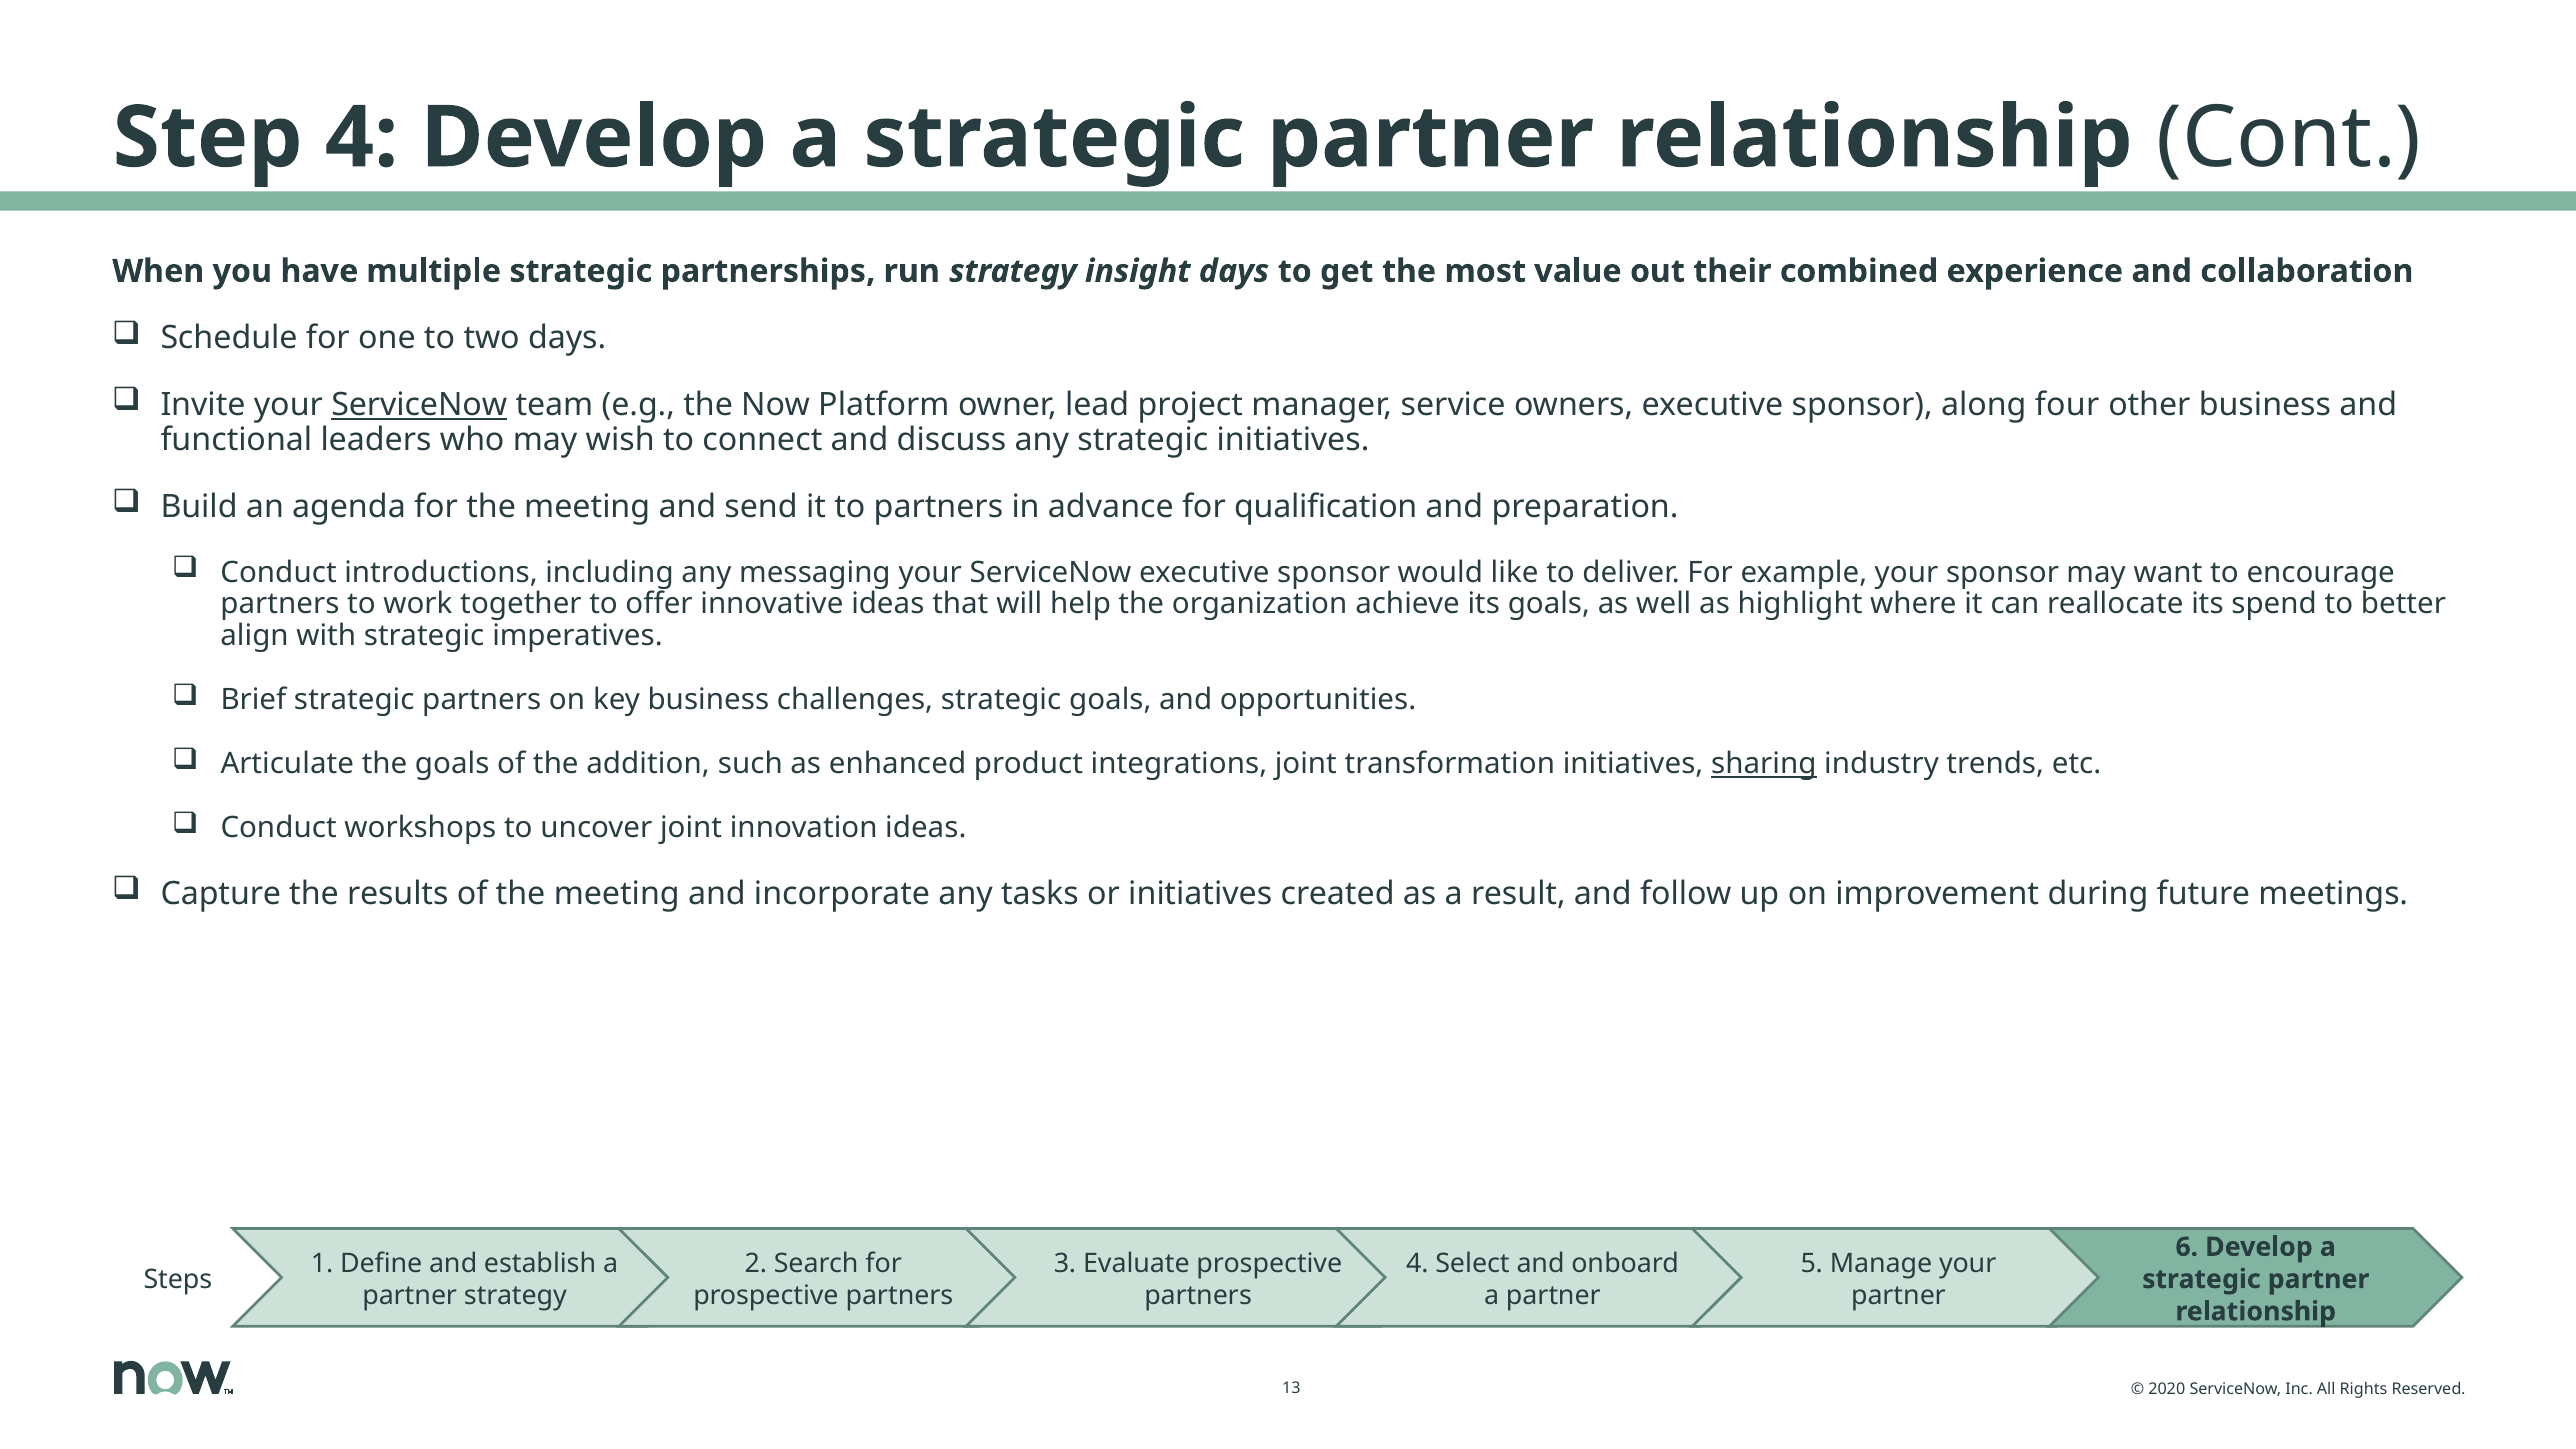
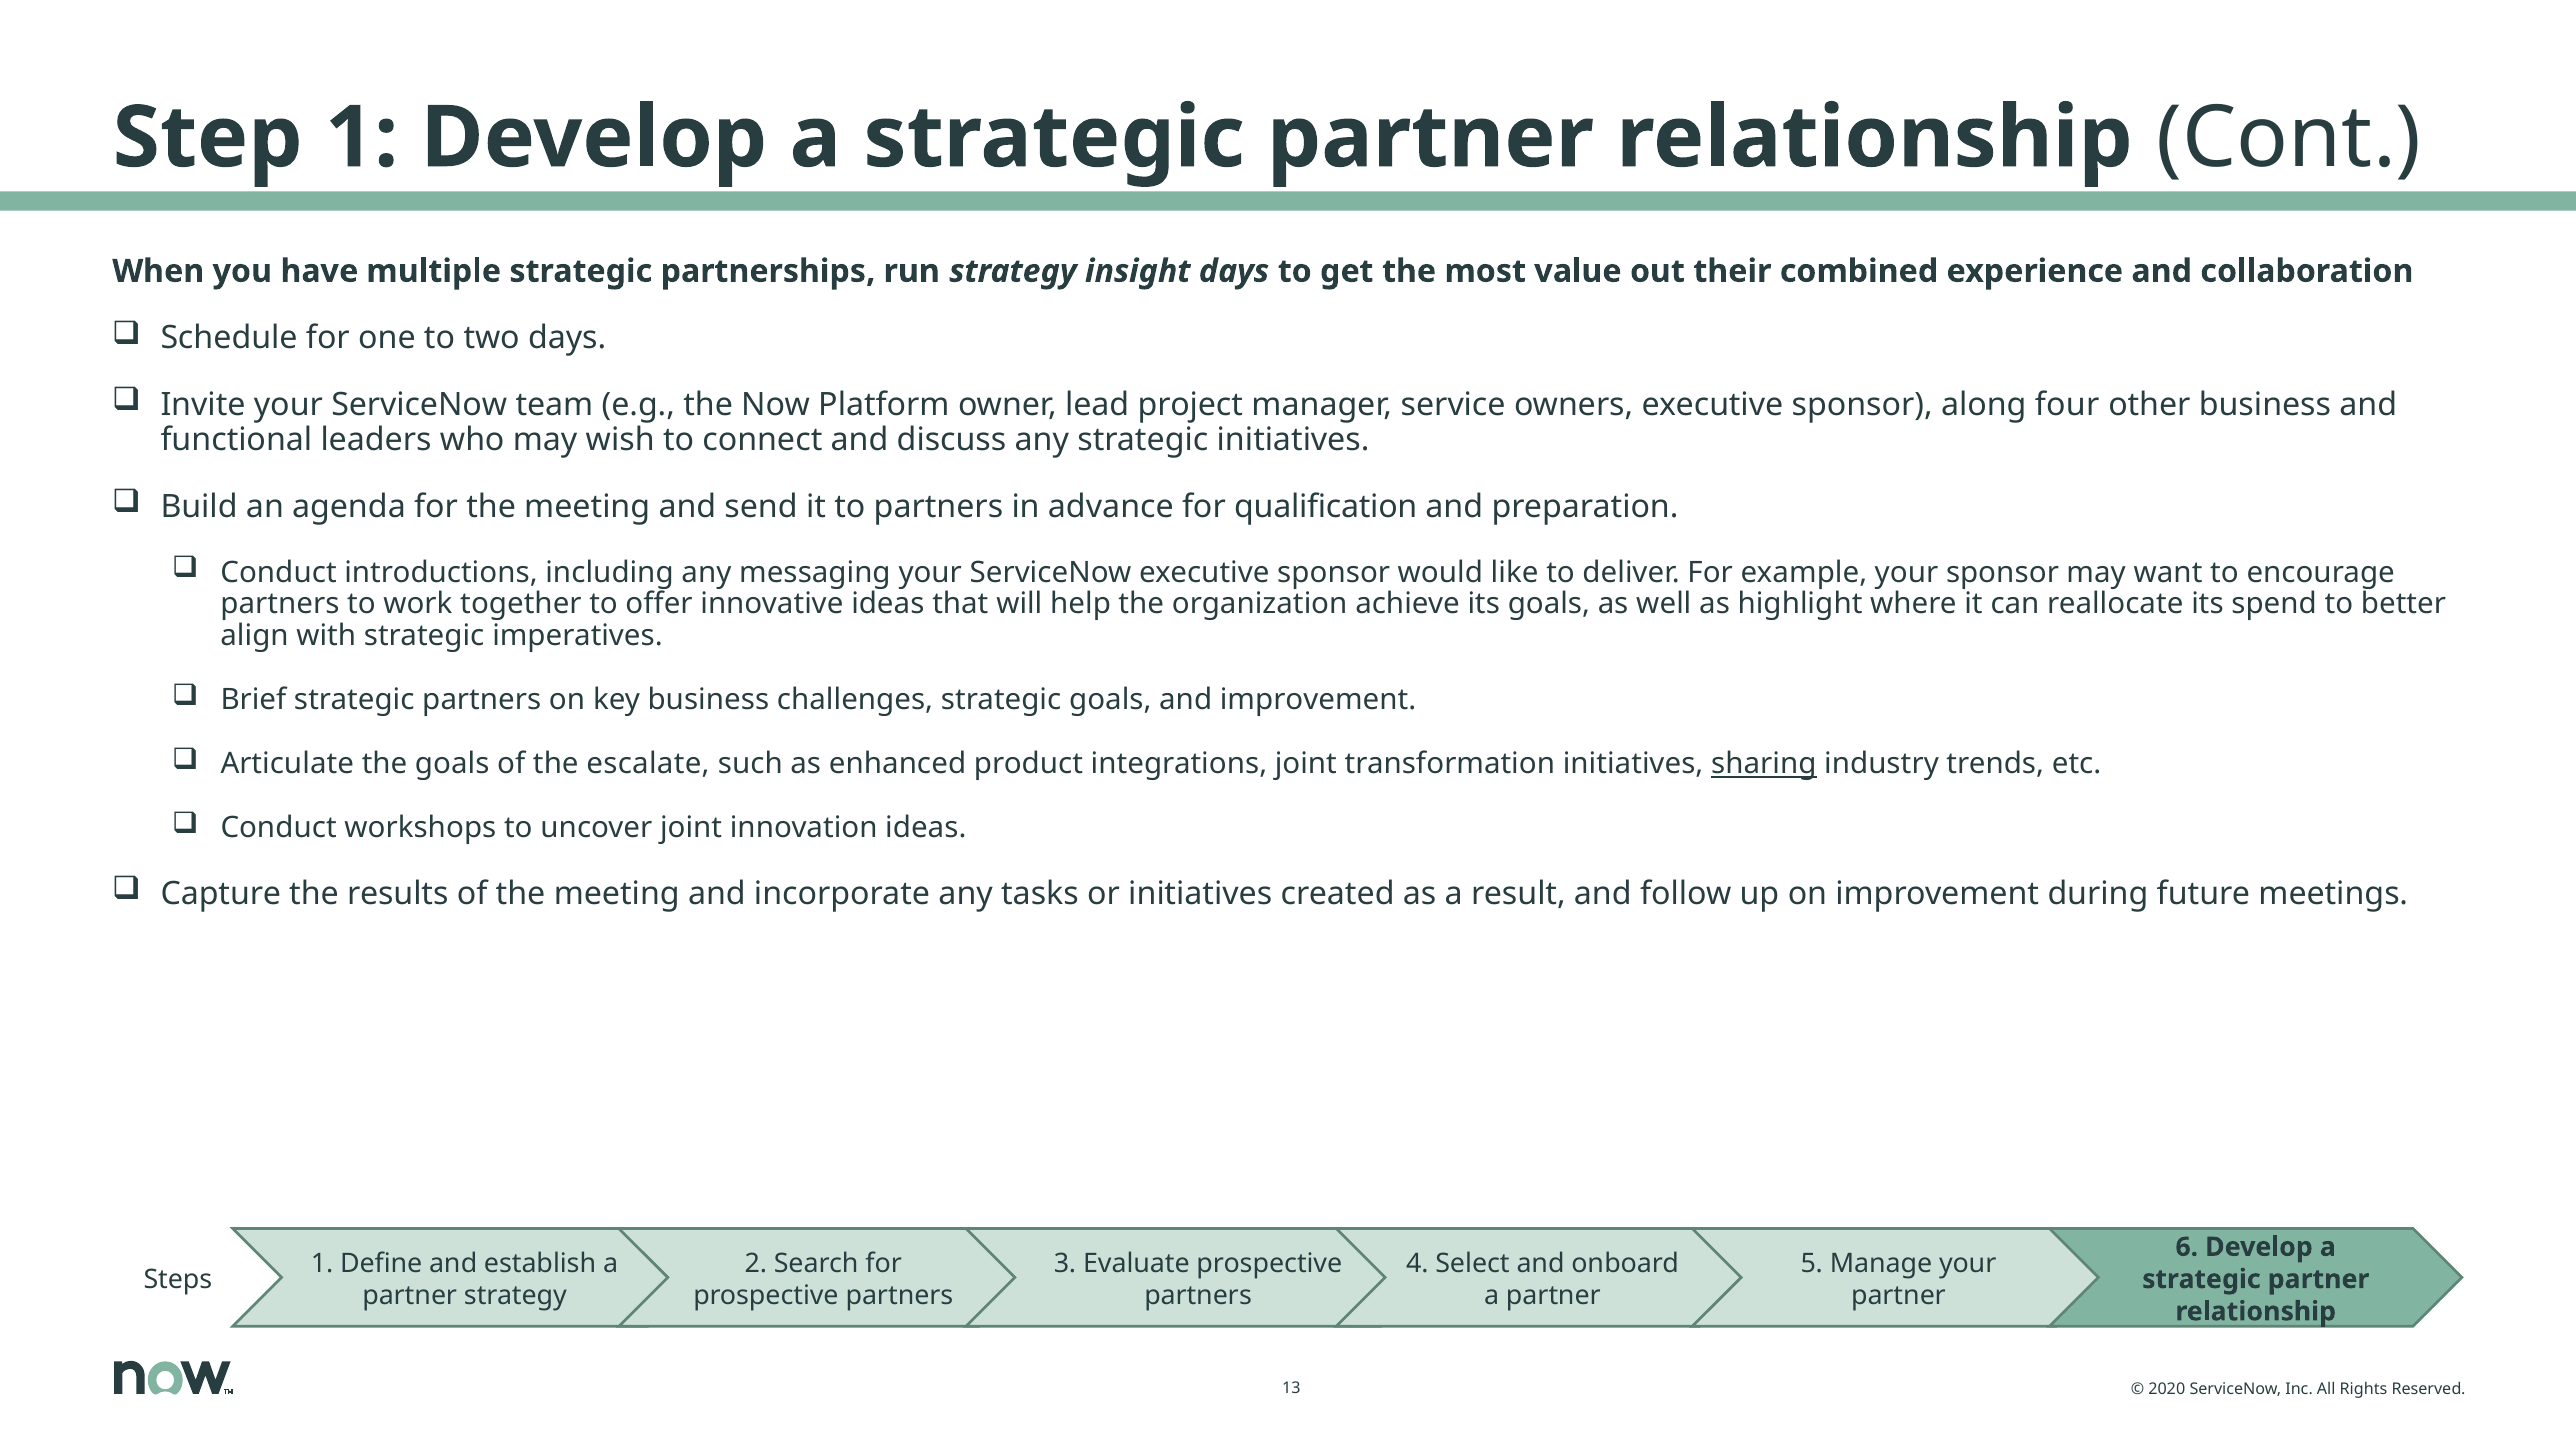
Step 4: 4 -> 1 (362, 138)
ServiceNow underline: present -> none (419, 405)
and opportunities: opportunities -> improvement (1318, 700)
addition: addition -> escalate (648, 764)
